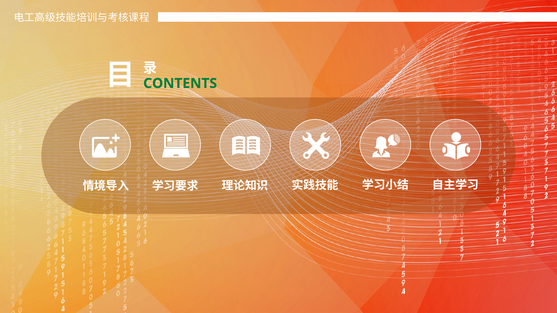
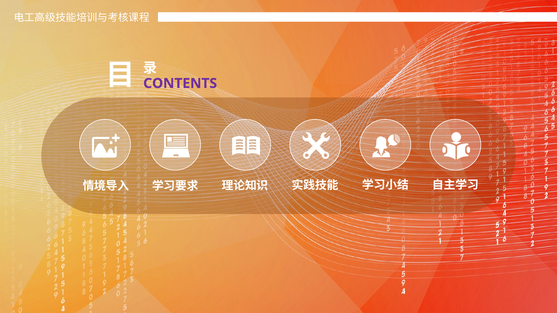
CONTENTS colour: green -> purple (180, 83)
